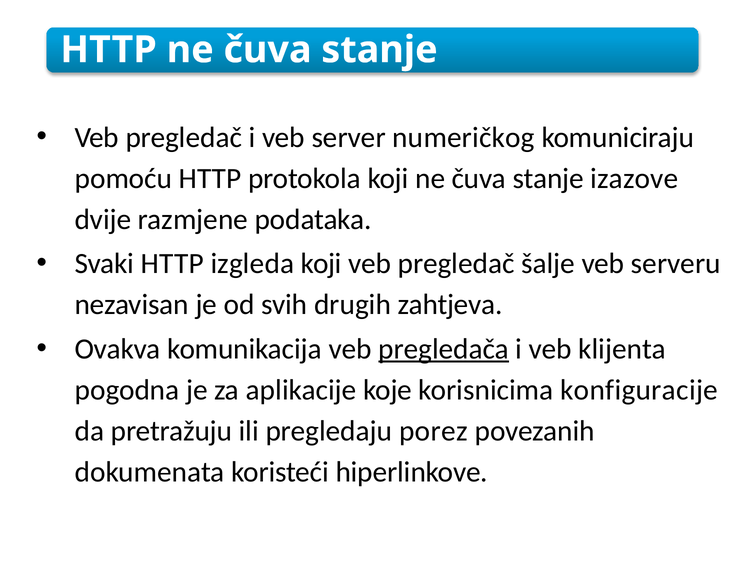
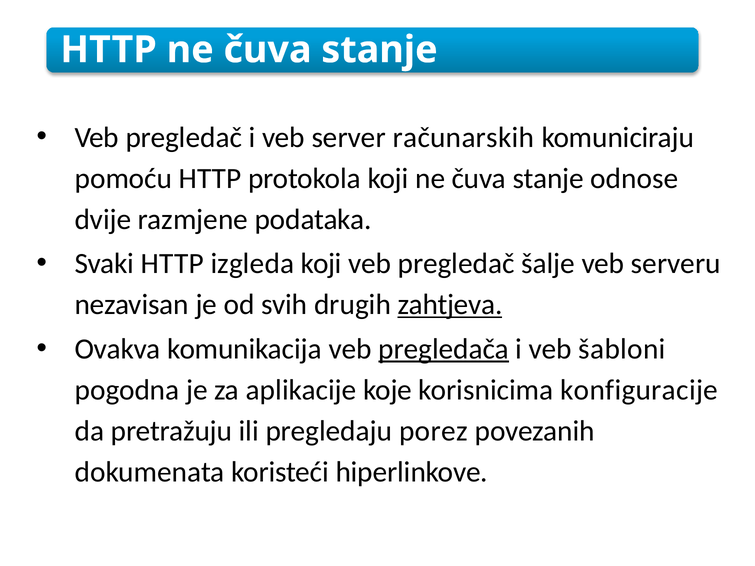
numeričkog: numeričkog -> računarskih (463, 137)
izazove: izazove -> odnose (634, 178)
zahtjeva underline: none -> present (450, 305)
klijenta: klijenta -> šabloni (622, 349)
